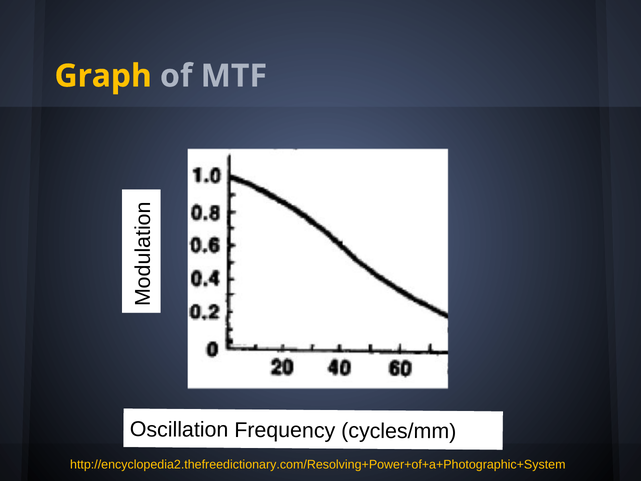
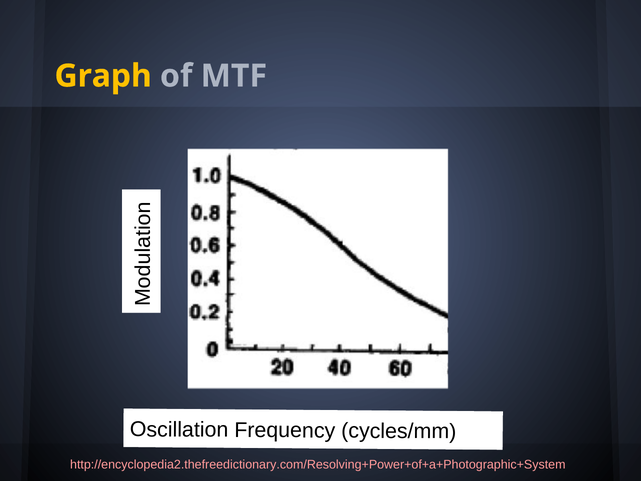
http://encyclopedia2.thefreedictionary.com/Resolving+Power+of+a+Photographic+System colour: yellow -> pink (318, 464)
